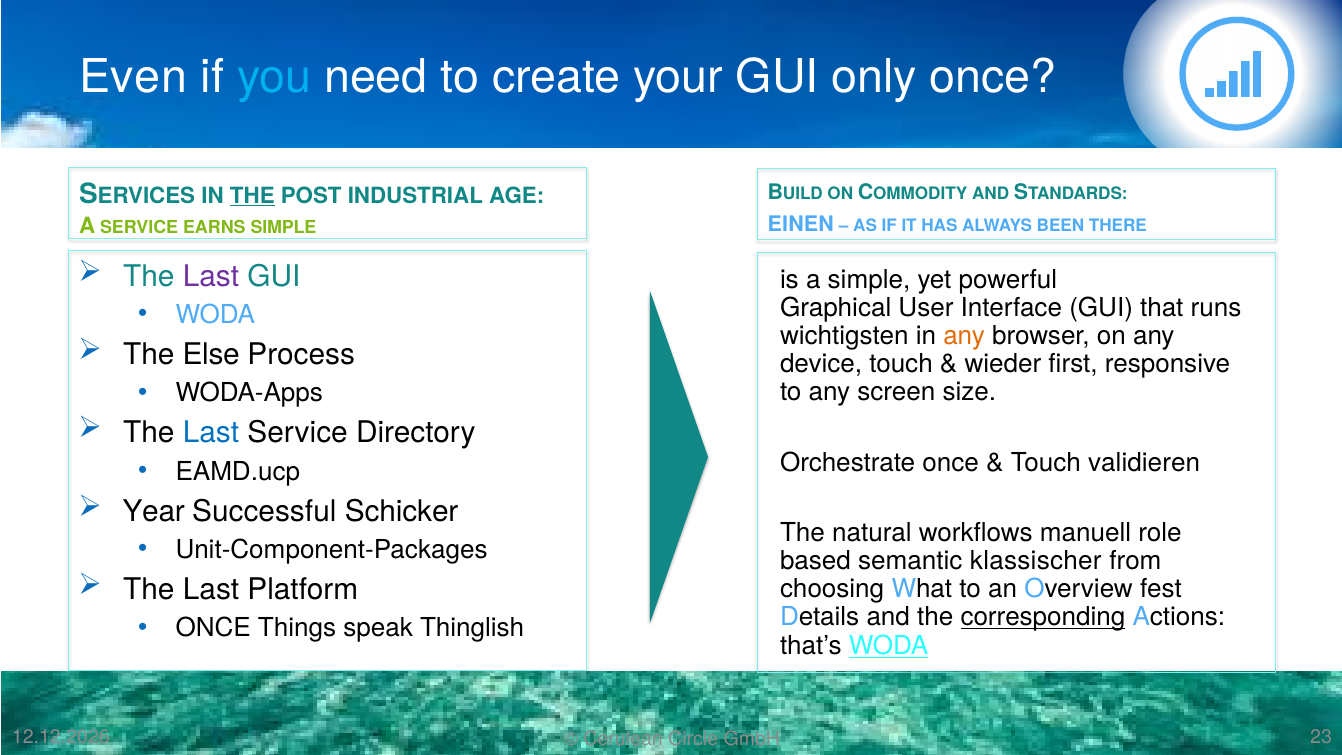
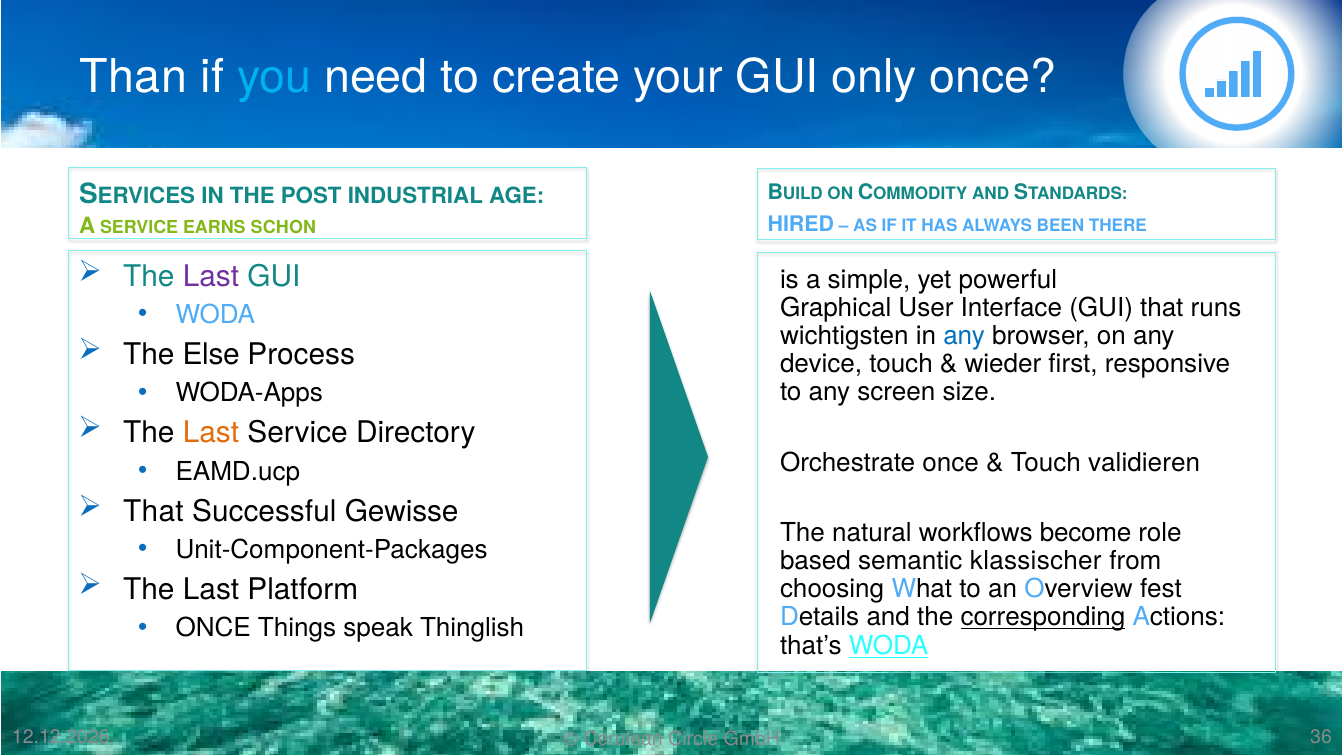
Even: Even -> Than (133, 77)
THE underline: present -> none (252, 196)
EINEN: EINEN -> HIRED (801, 224)
EARNS SIMPLE: SIMPLE -> SCHON (283, 227)
any colour: orange -> blue (964, 336)
Last colour: blue -> orange (211, 433)
Year: Year -> That (153, 511)
Schicker: Schicker -> Gewisse (402, 511)
manuell: manuell -> become (1086, 533)
23: 23 -> 36 (1321, 737)
